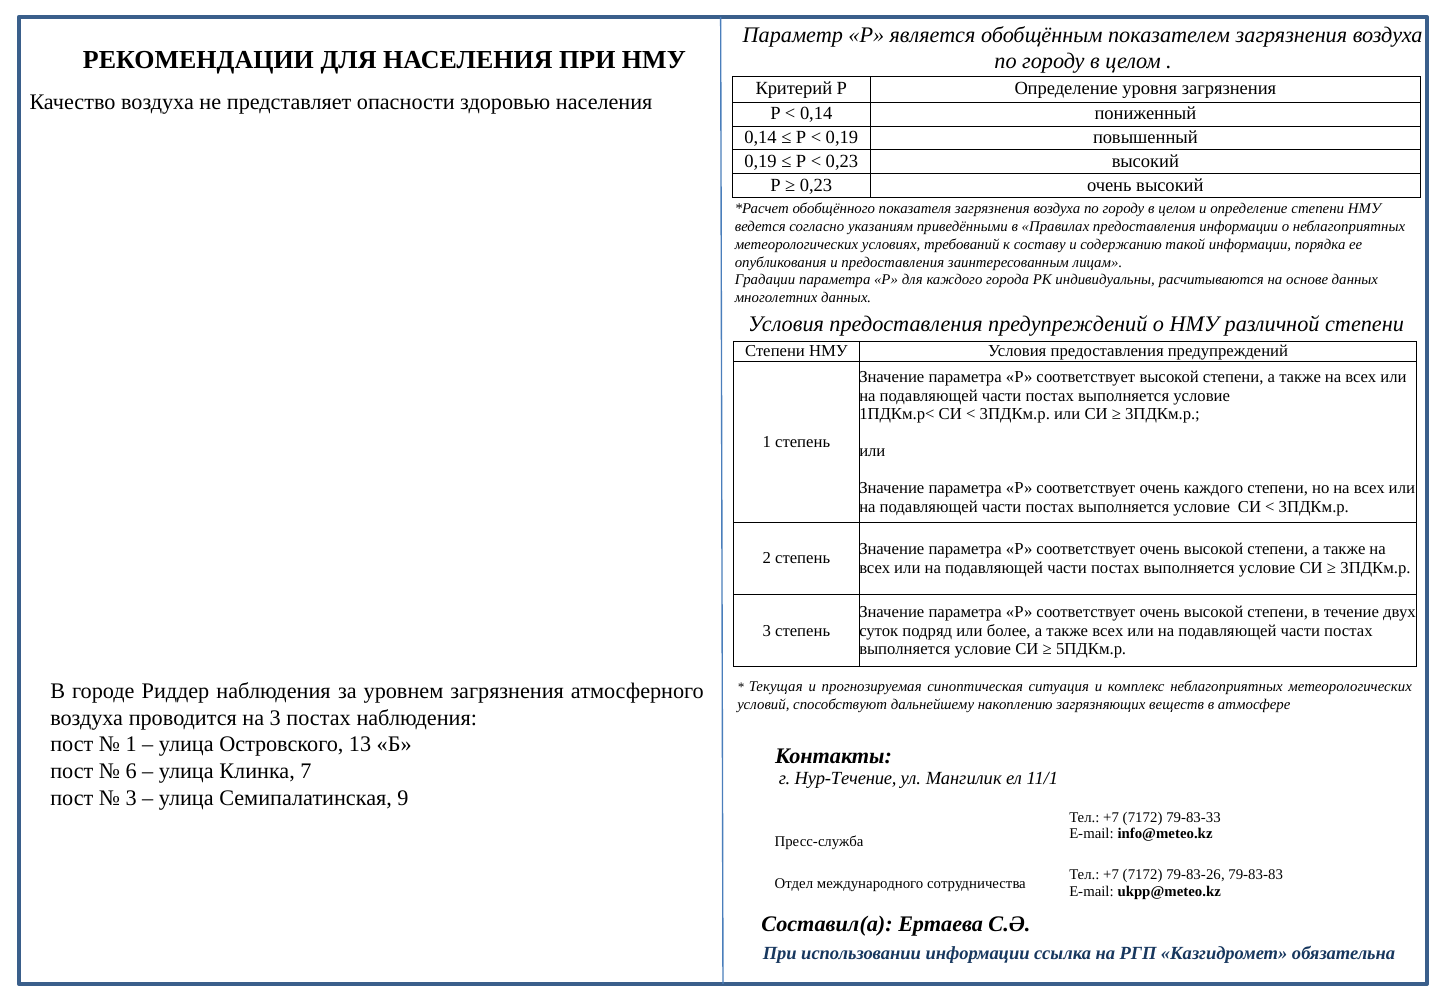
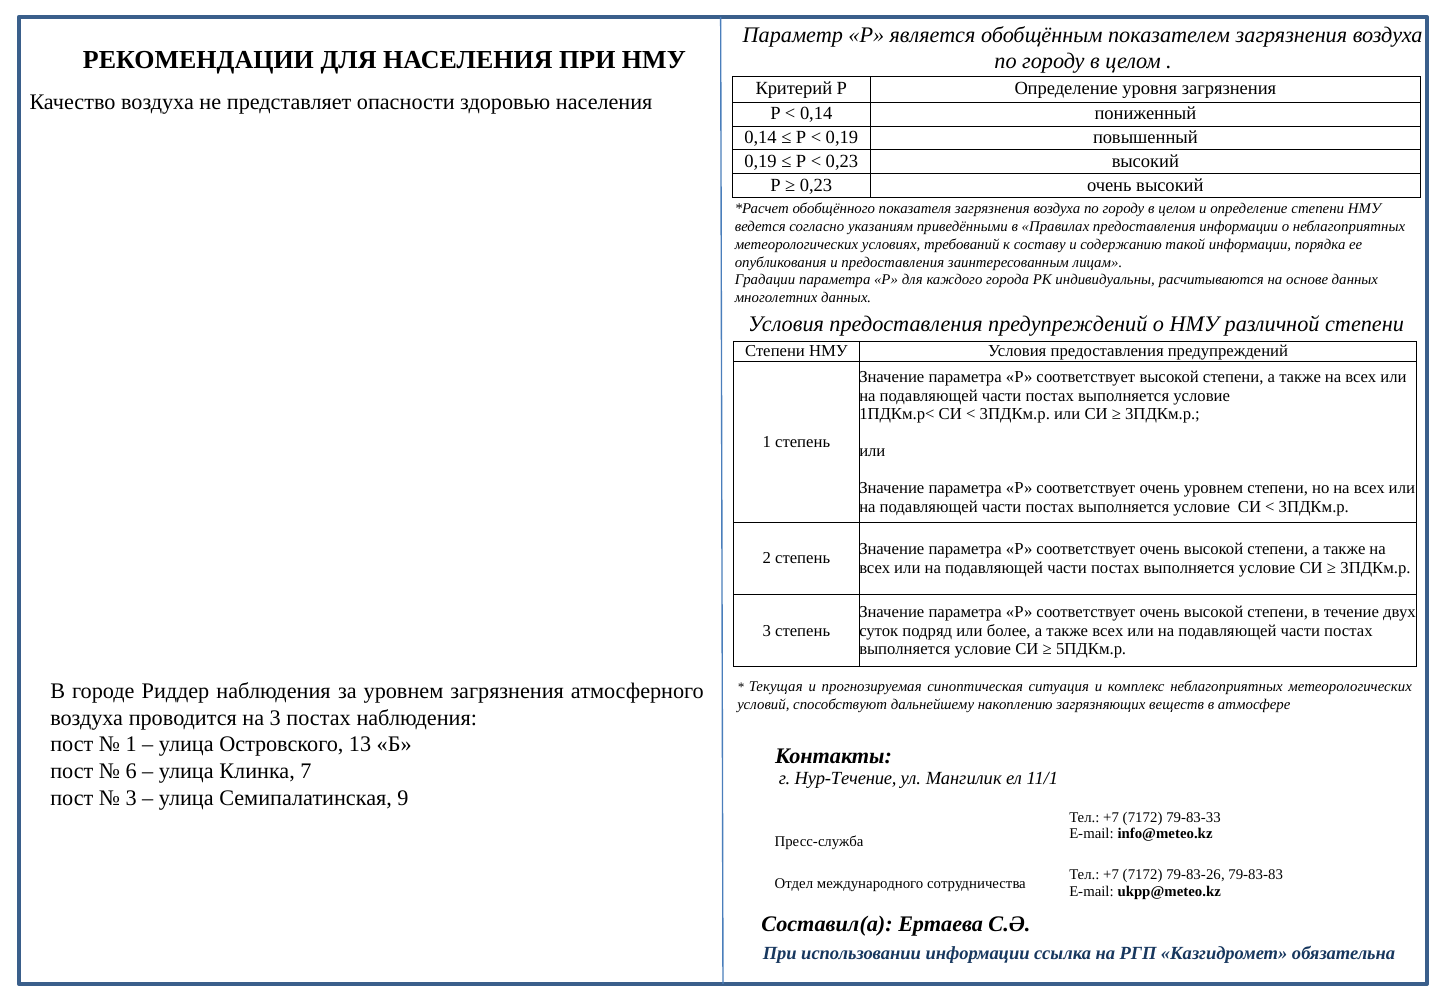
очень каждого: каждого -> уровнем (1214, 488)
